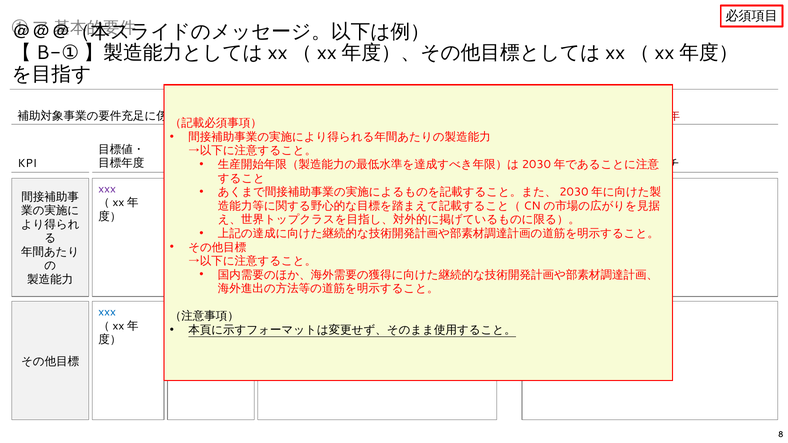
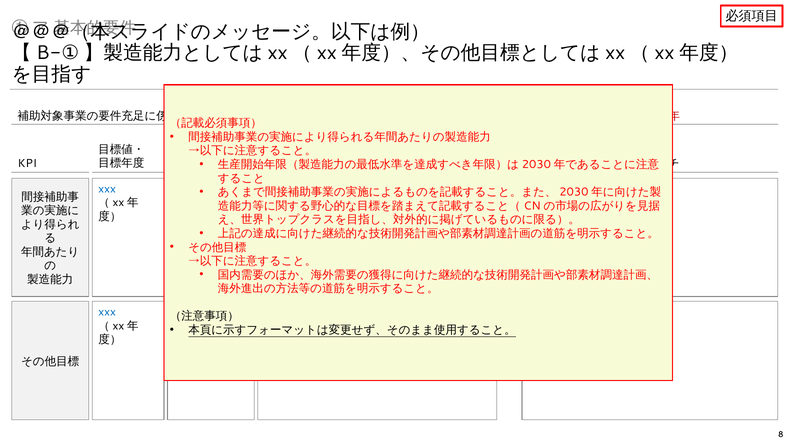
xxx colour: purple -> blue (107, 189)
